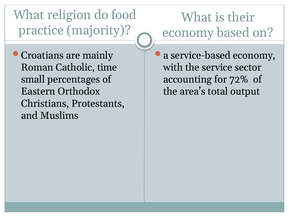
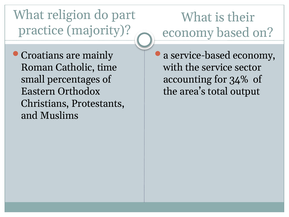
food: food -> part (124, 15)
72%: 72% -> 34% (239, 79)
